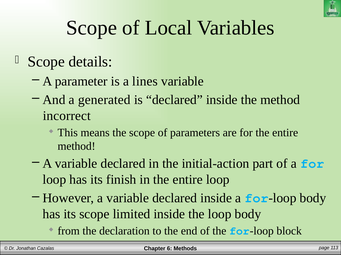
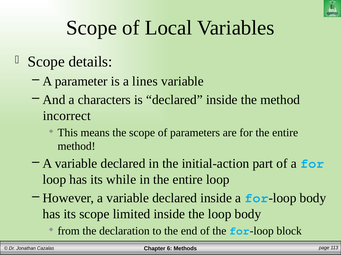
generated: generated -> characters (104, 100)
finish: finish -> while (121, 180)
